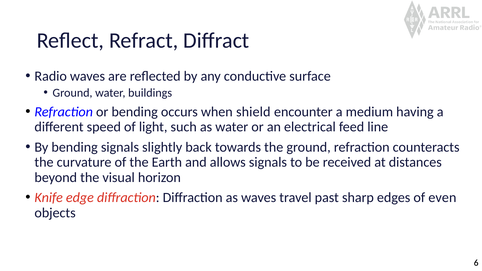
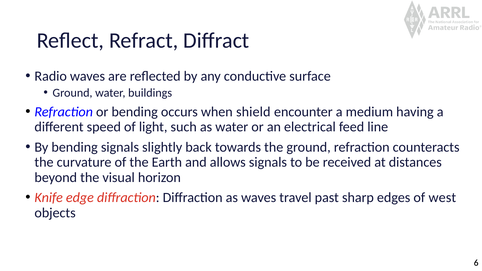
even: even -> west (442, 198)
